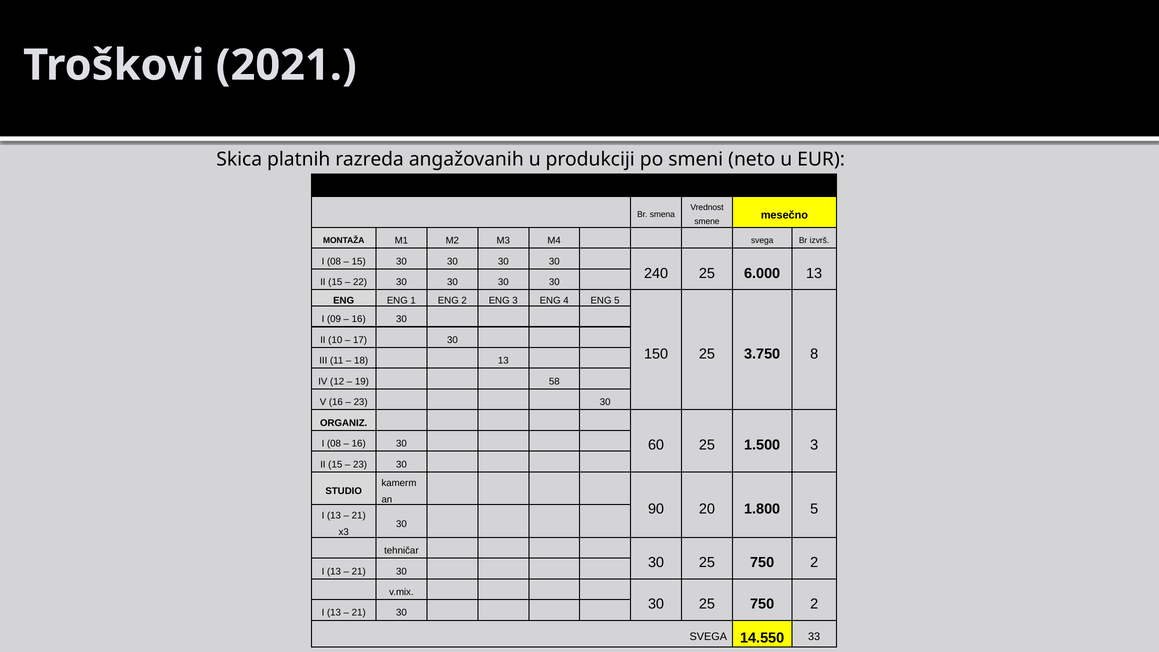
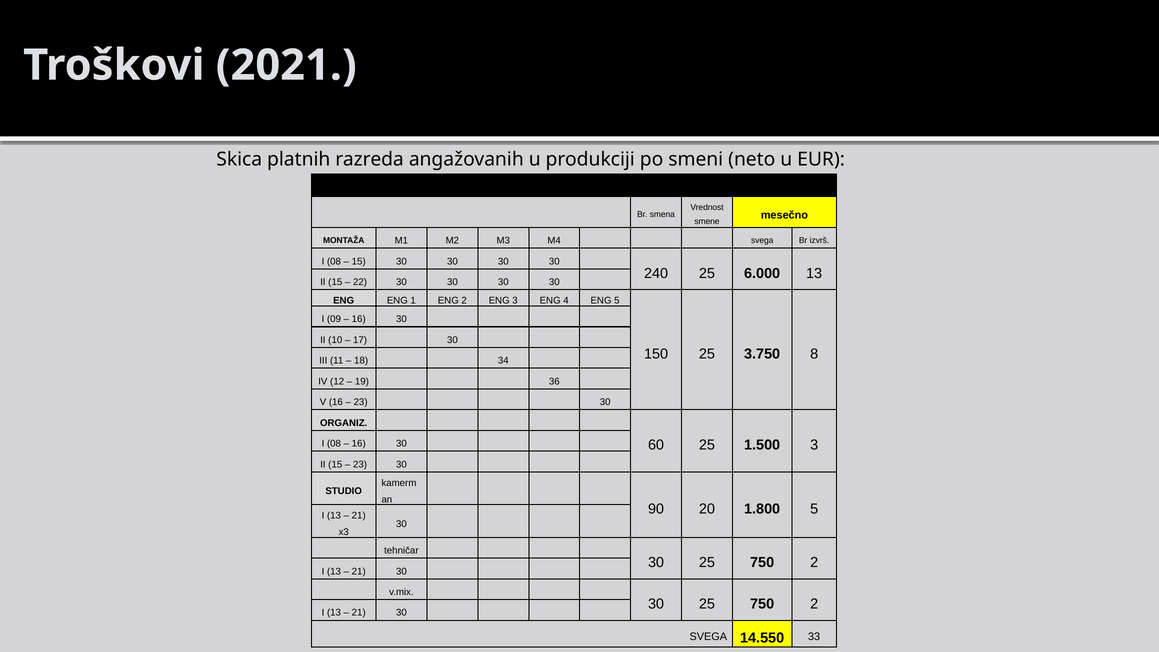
18 13: 13 -> 34 (503, 361)
58: 58 -> 36 (554, 381)
